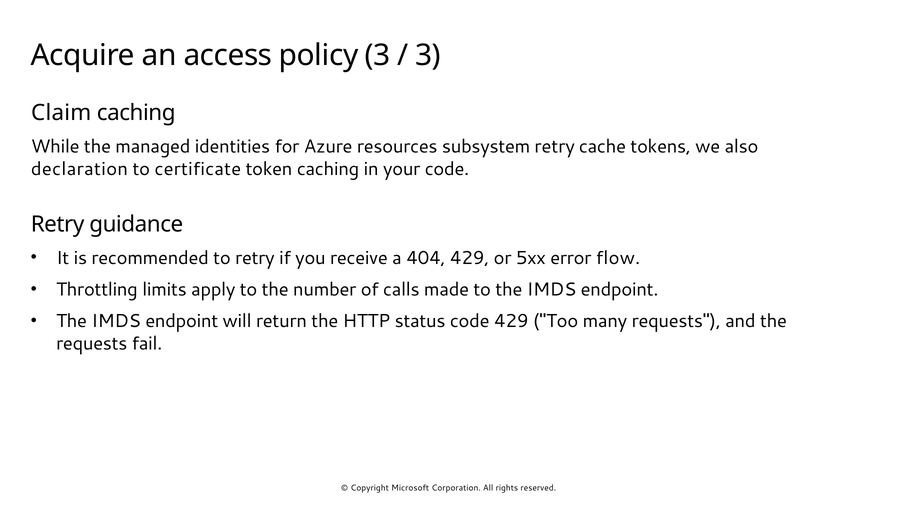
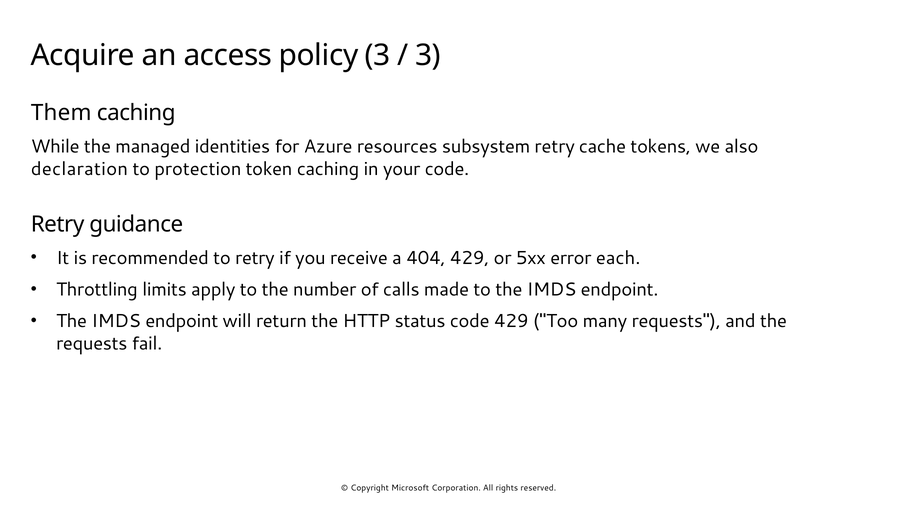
Claim: Claim -> Them (61, 113)
certificate: certificate -> protection (198, 169)
flow: flow -> each (618, 258)
